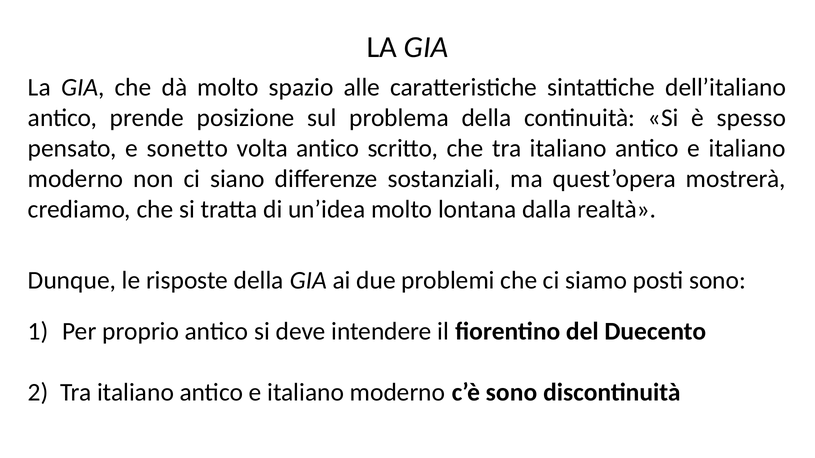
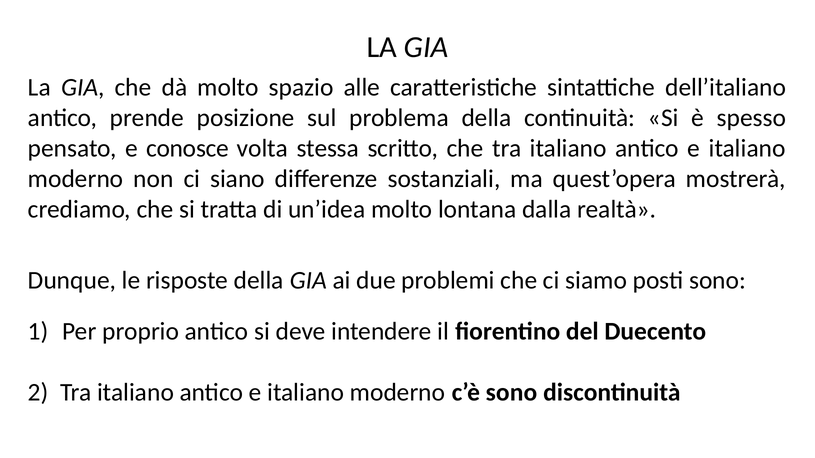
sonetto: sonetto -> conosce (188, 148)
volta antico: antico -> stessa (328, 148)
